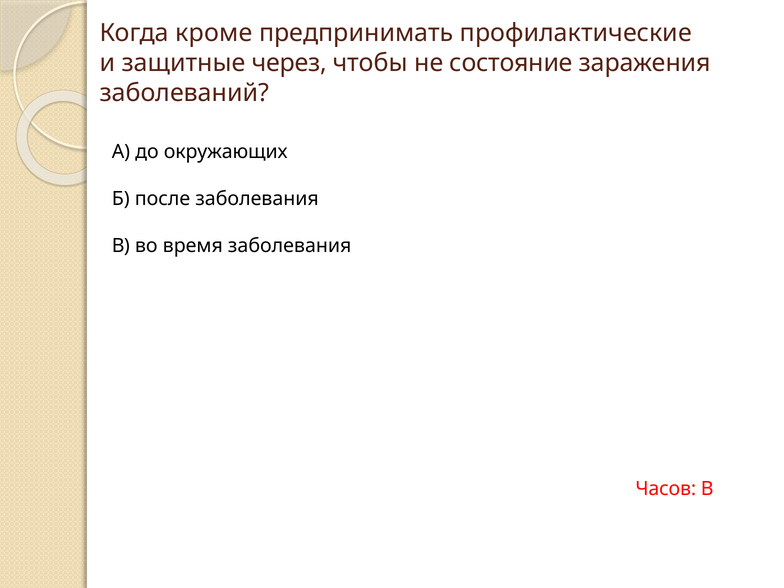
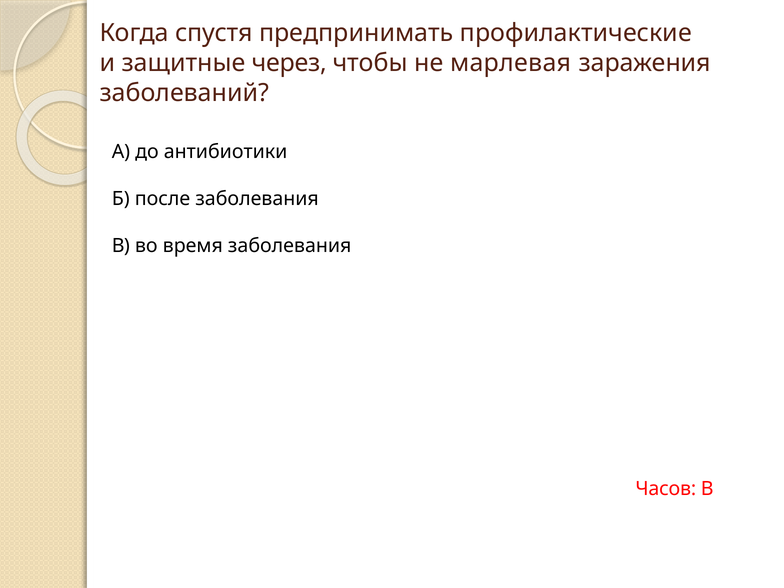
кроме: кроме -> спустя (214, 33)
состояние: состояние -> марлевая (511, 63)
окружающих: окружающих -> антибиотики (226, 152)
